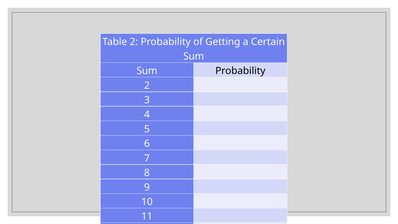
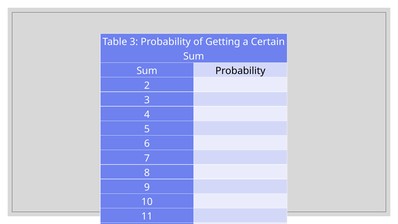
Table 2: 2 -> 3 (134, 42)
